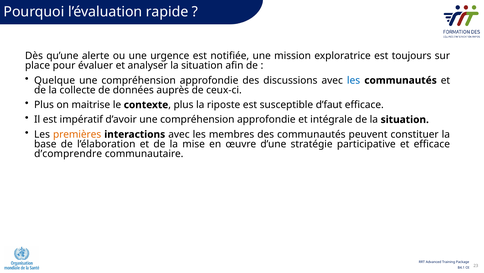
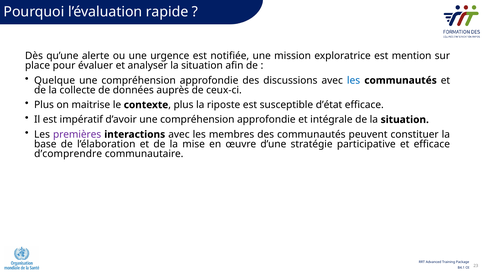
toujours: toujours -> mention (412, 56)
d’faut: d’faut -> d’état (329, 105)
premières colour: orange -> purple (77, 134)
